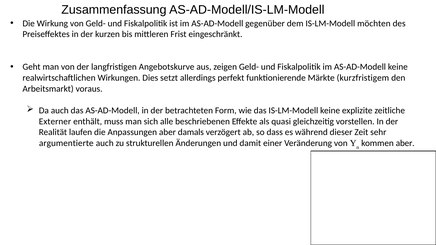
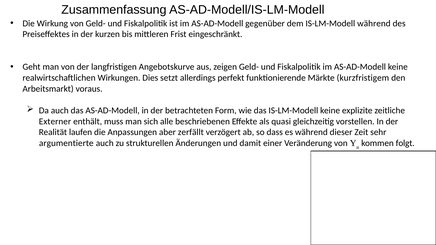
IS-LM-Modell möchten: möchten -> während (374, 23)
damals: damals -> zerfällt (191, 132)
kommen aber: aber -> folgt (405, 143)
